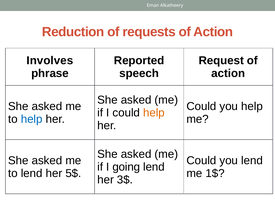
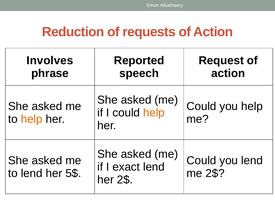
help colour: blue -> orange (32, 119)
going: going -> exact (126, 167)
me 1$: 1$ -> 2$ (215, 173)
her 3$: 3$ -> 2$ (125, 180)
